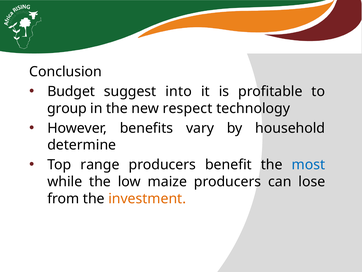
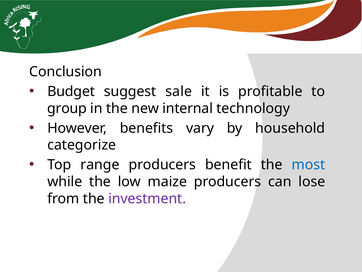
into: into -> sale (179, 91)
respect: respect -> internal (188, 108)
determine: determine -> categorize (82, 145)
investment colour: orange -> purple (147, 198)
